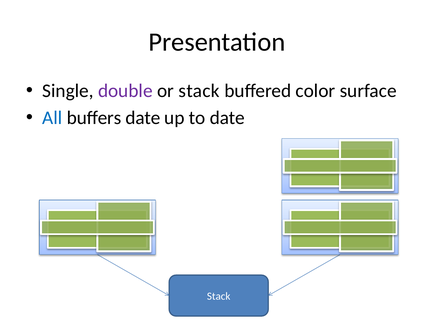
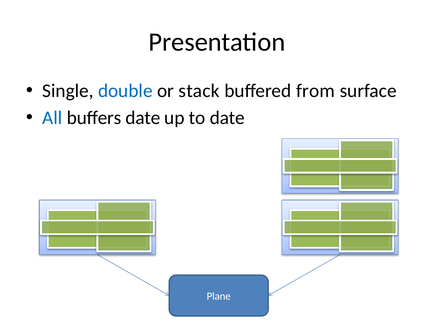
double colour: purple -> blue (125, 91)
color: color -> from (315, 91)
Stack: Stack -> Plane (219, 297)
